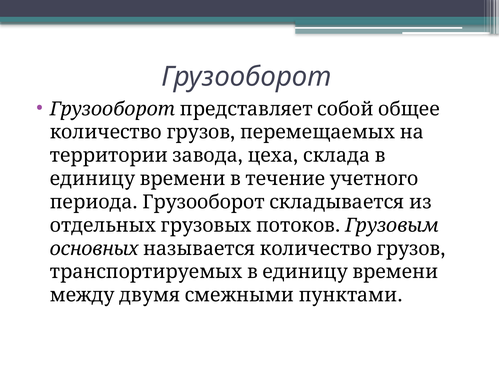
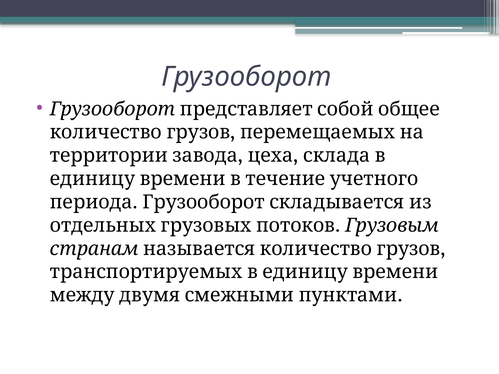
основных: основных -> странам (94, 249)
